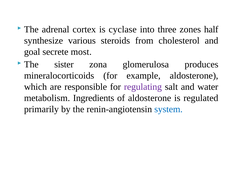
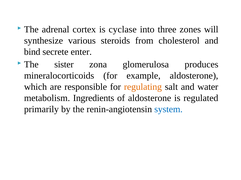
half: half -> will (211, 30)
goal: goal -> bind (32, 52)
most: most -> enter (81, 52)
regulating colour: purple -> orange (143, 87)
